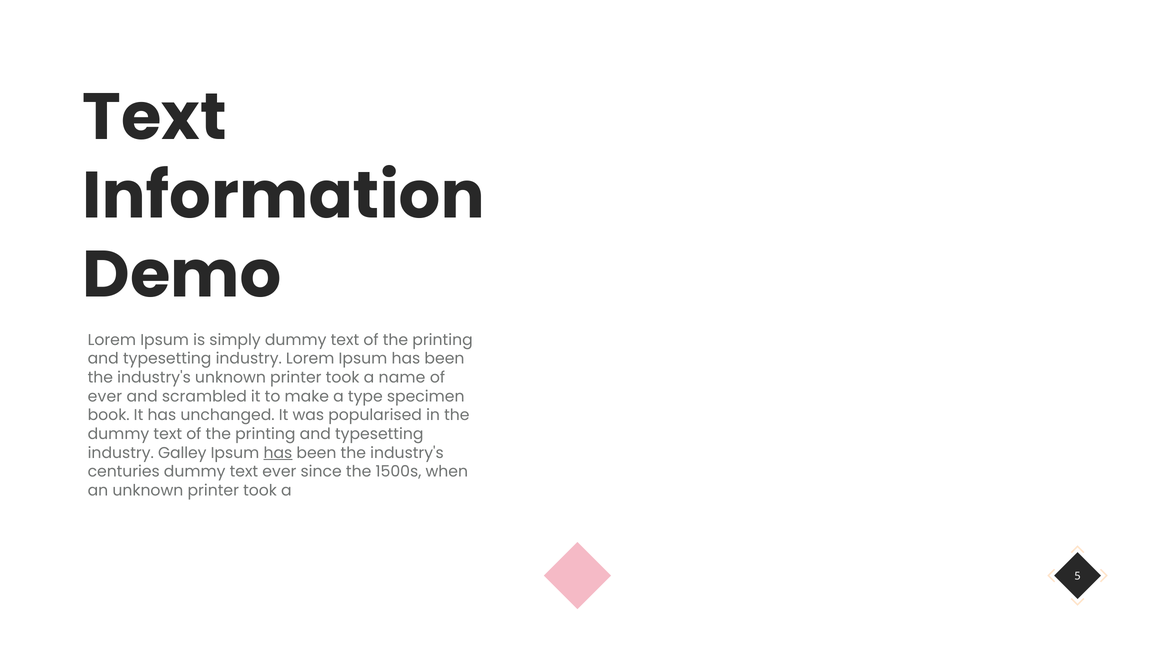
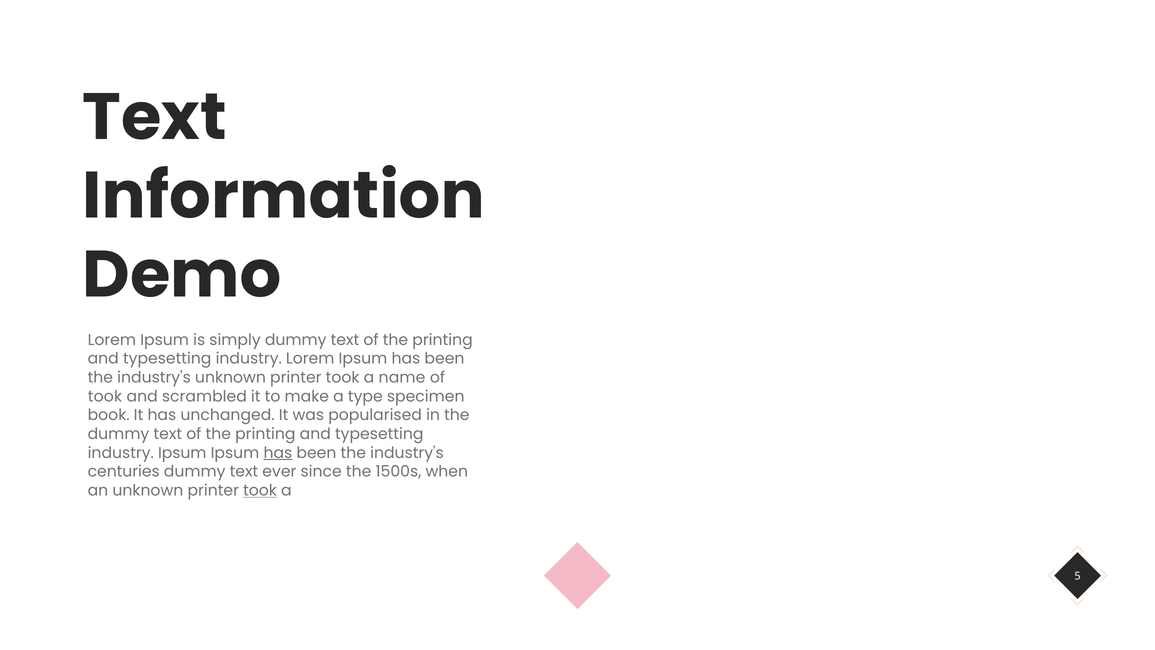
ever: ever -> took (105, 396)
industry Galley: Galley -> Ipsum (182, 453)
took underline: none -> present (260, 490)
